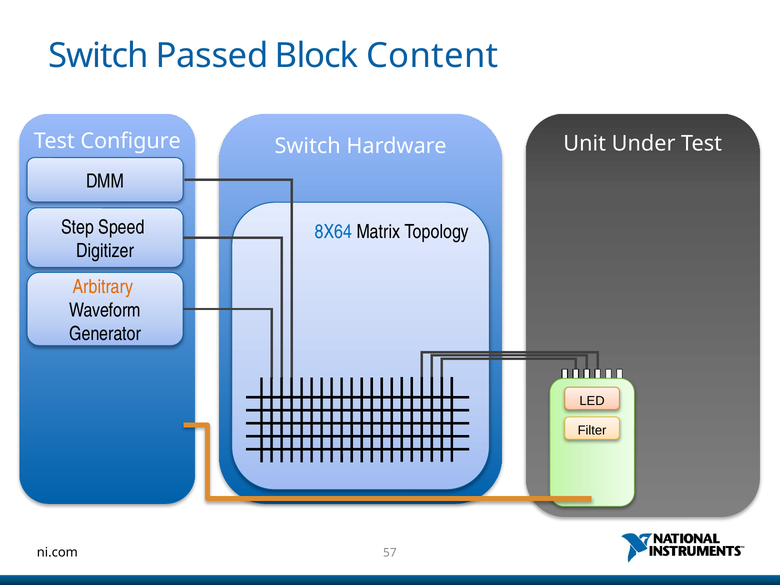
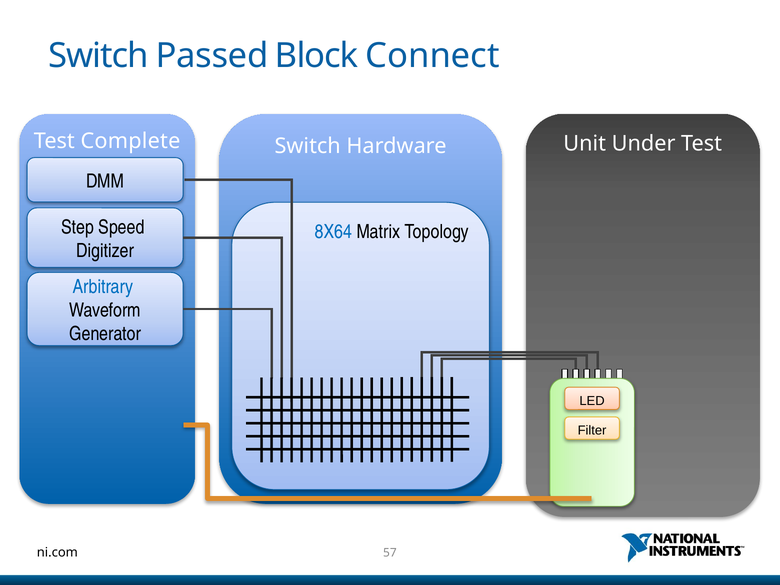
Content: Content -> Connect (432, 56)
Configure: Configure -> Complete (130, 141)
Arbitrary colour: orange -> blue (103, 287)
